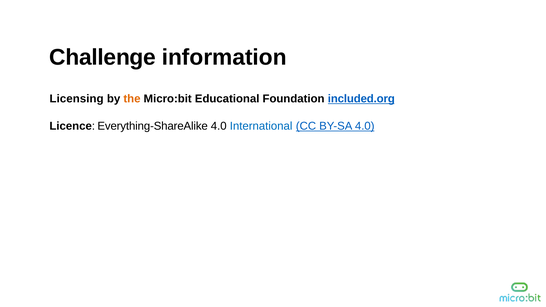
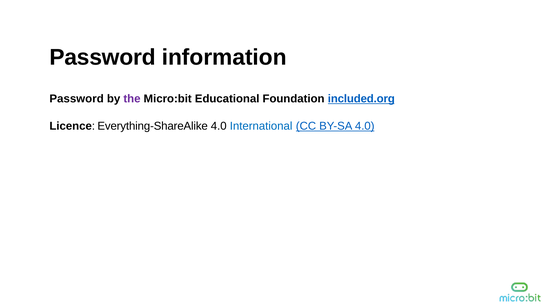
Challenge: Challenge -> Password (103, 57)
Licensing: Licensing -> Password (77, 99)
the colour: orange -> purple (132, 99)
